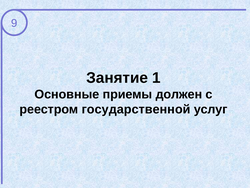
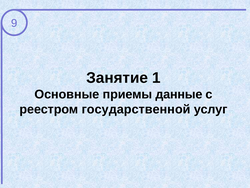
должен: должен -> данные (179, 94)
